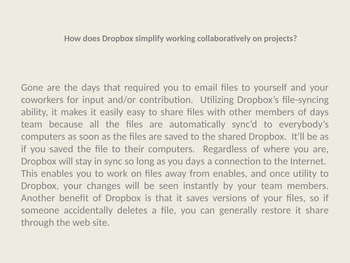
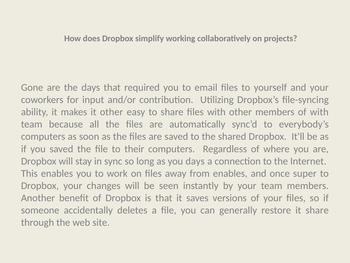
it easily: easily -> other (111, 112)
of days: days -> with (319, 112)
utility: utility -> super (305, 173)
